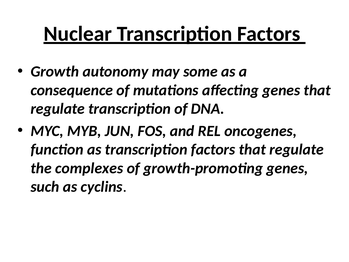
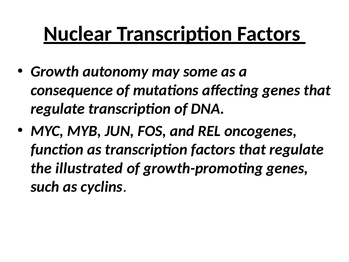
complexes: complexes -> illustrated (89, 168)
